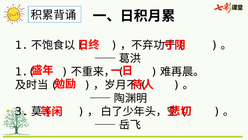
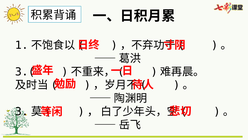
1.(: 1.( -> 3.( (25, 72)
